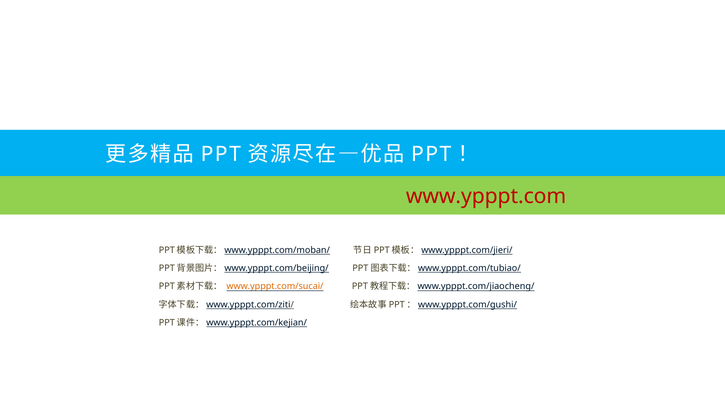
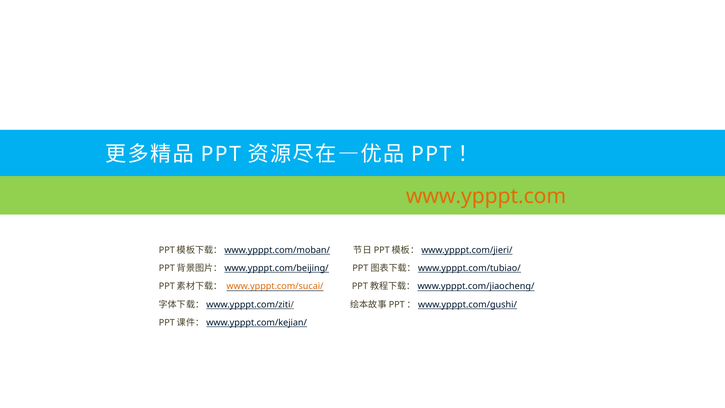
www.ypppt.com colour: red -> orange (486, 196)
